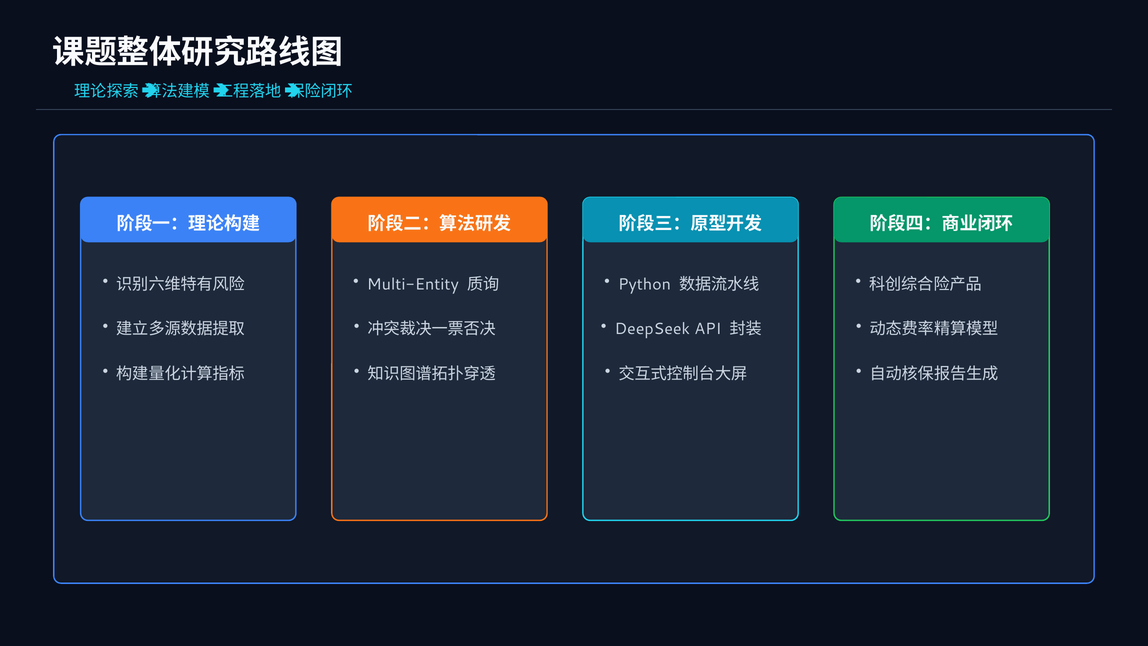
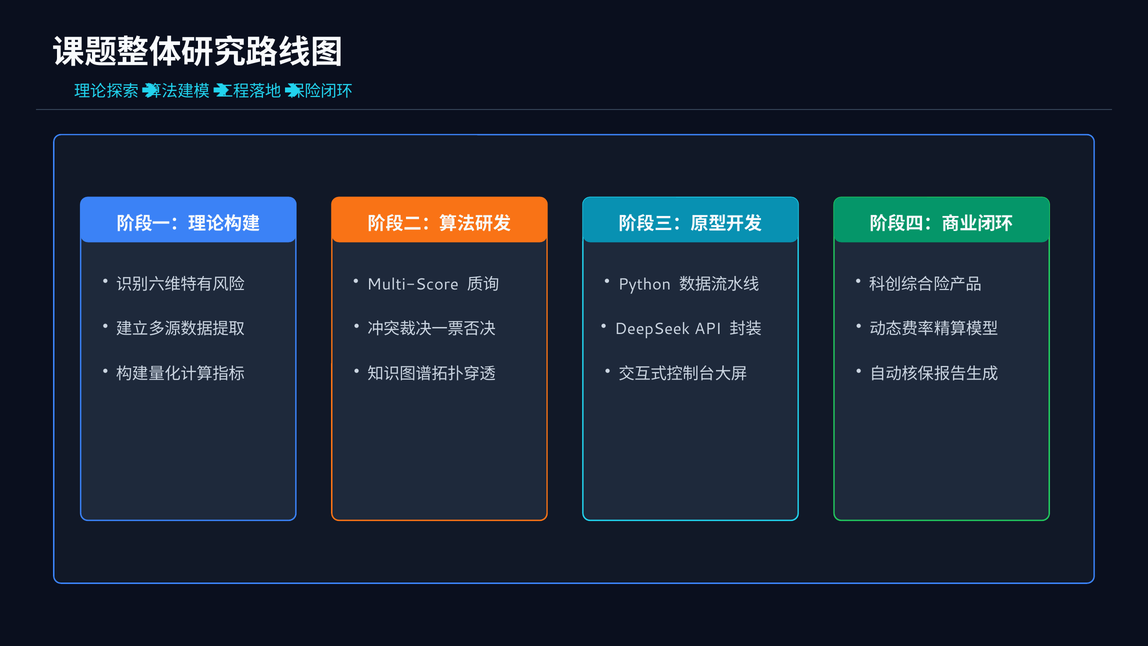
Multi-Entity: Multi-Entity -> Multi-Score (413, 284)
